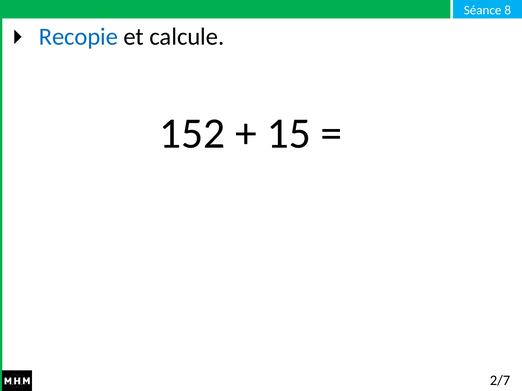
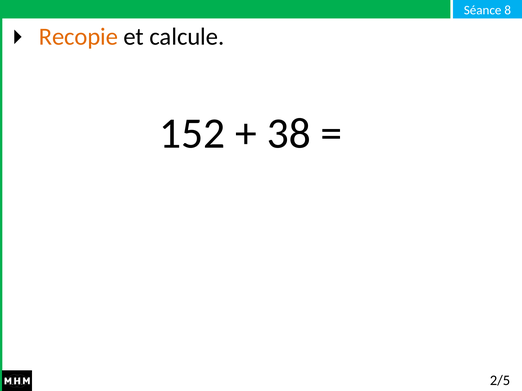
Recopie colour: blue -> orange (78, 37)
15: 15 -> 38 (289, 134)
2/7: 2/7 -> 2/5 (500, 381)
